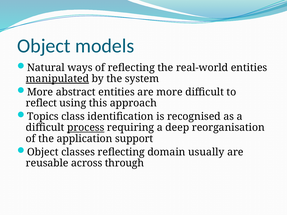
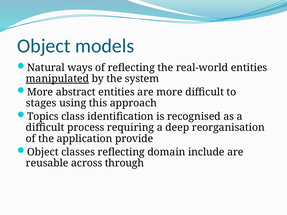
reflect: reflect -> stages (41, 103)
process underline: present -> none (86, 128)
support: support -> provide (134, 139)
usually: usually -> include (206, 152)
